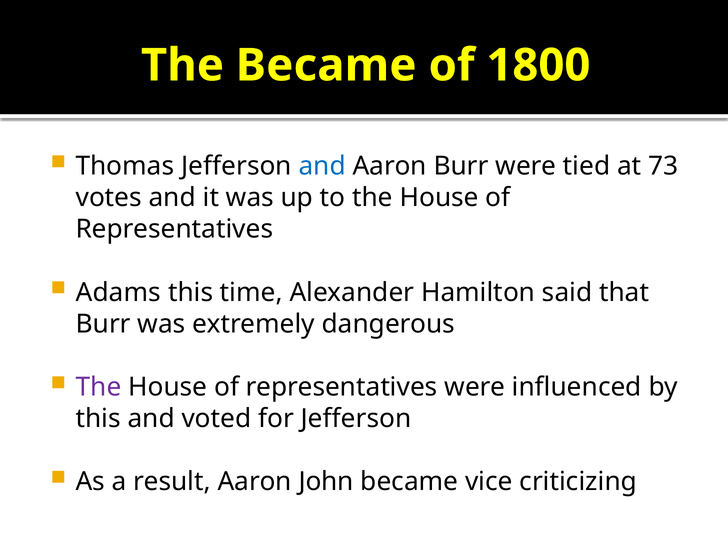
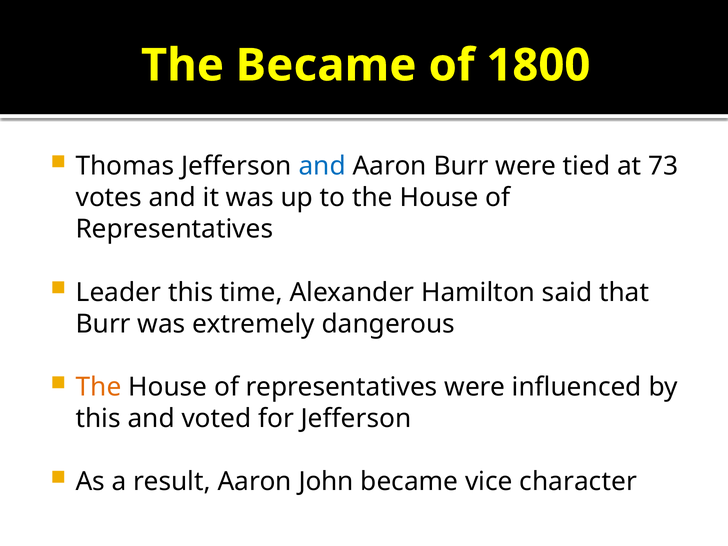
Adams: Adams -> Leader (118, 292)
The colour: purple -> orange (99, 387)
criticizing: criticizing -> character (578, 481)
